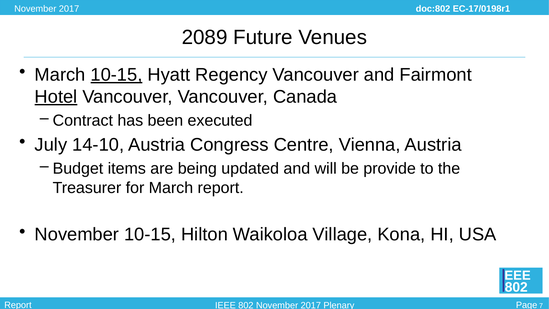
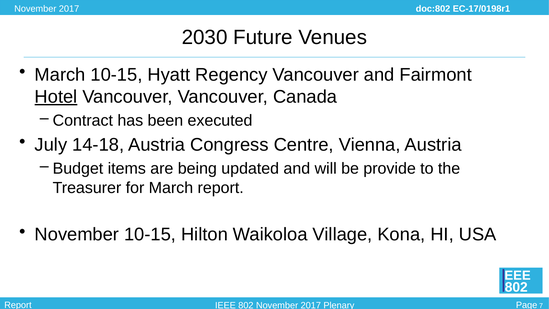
2089: 2089 -> 2030 (205, 37)
10-15 underline: present -> none (116, 75)
14-10: 14-10 -> 14-18 (98, 145)
